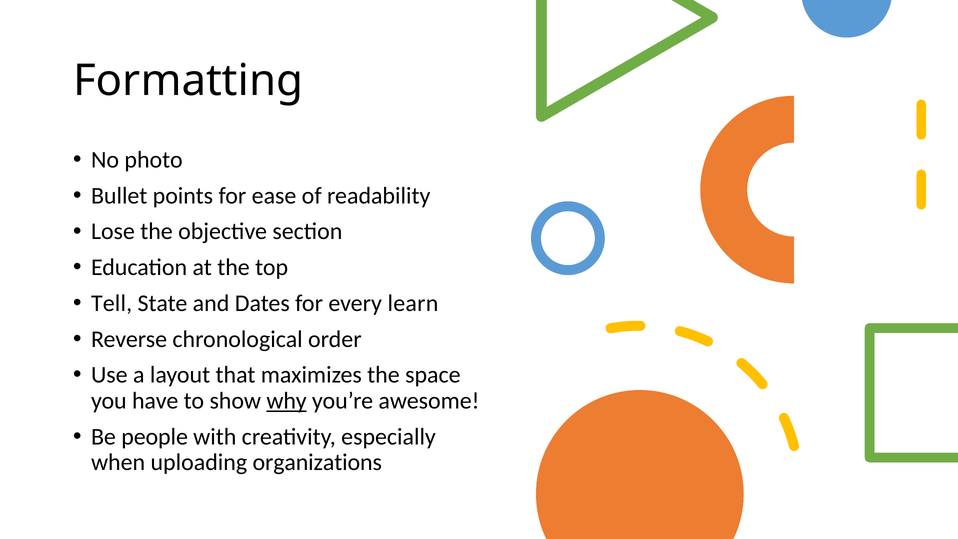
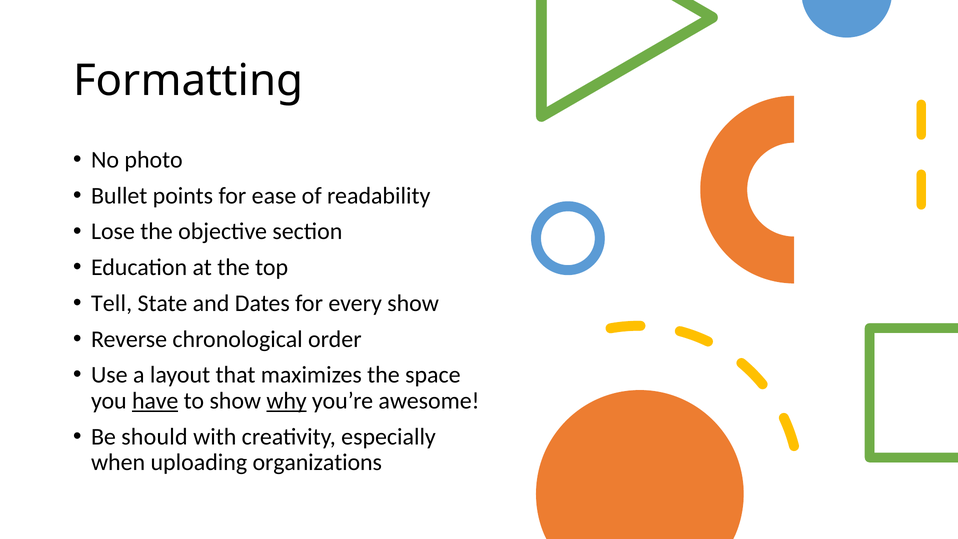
every learn: learn -> show (413, 303)
have underline: none -> present (155, 401)
people: people -> should (154, 437)
